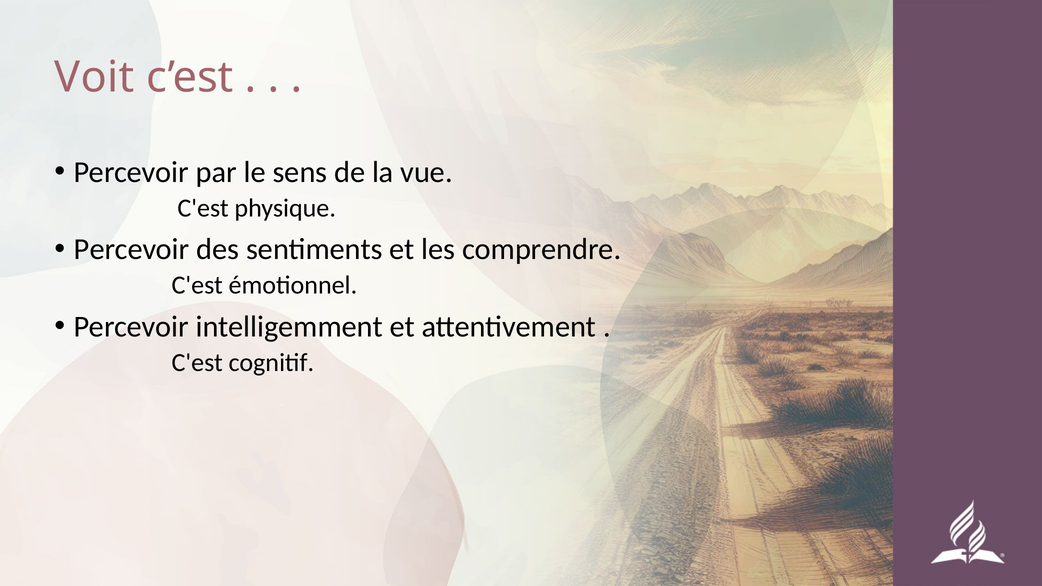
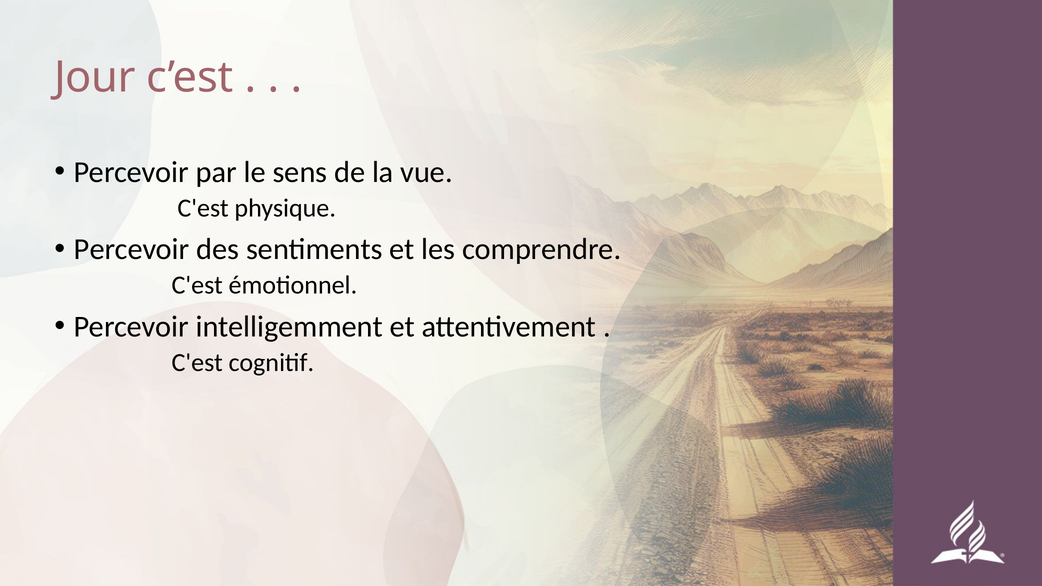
Voit: Voit -> Jour (95, 78)
